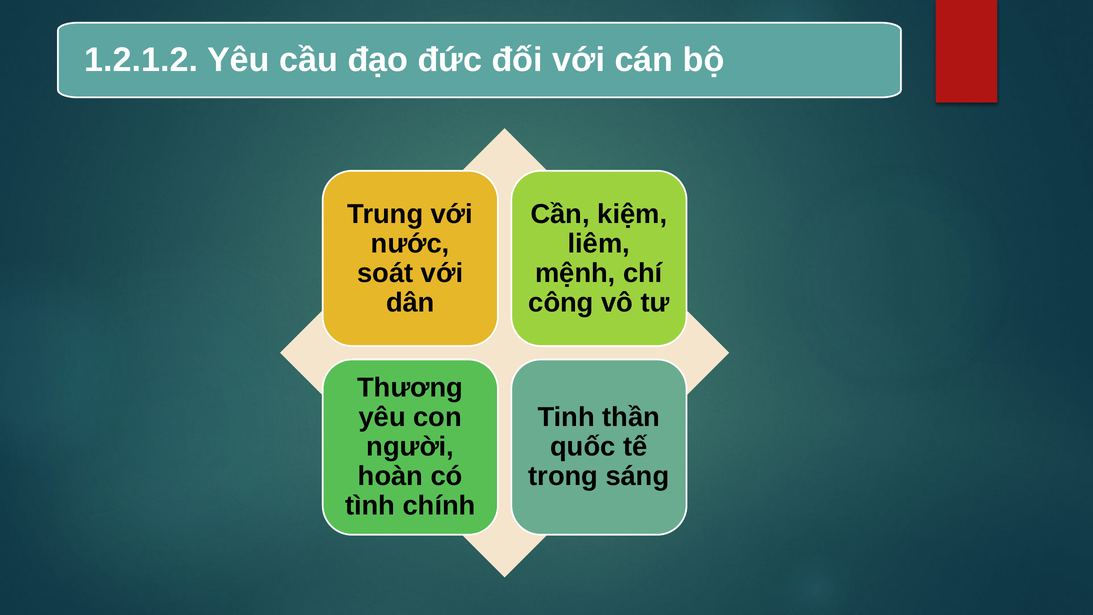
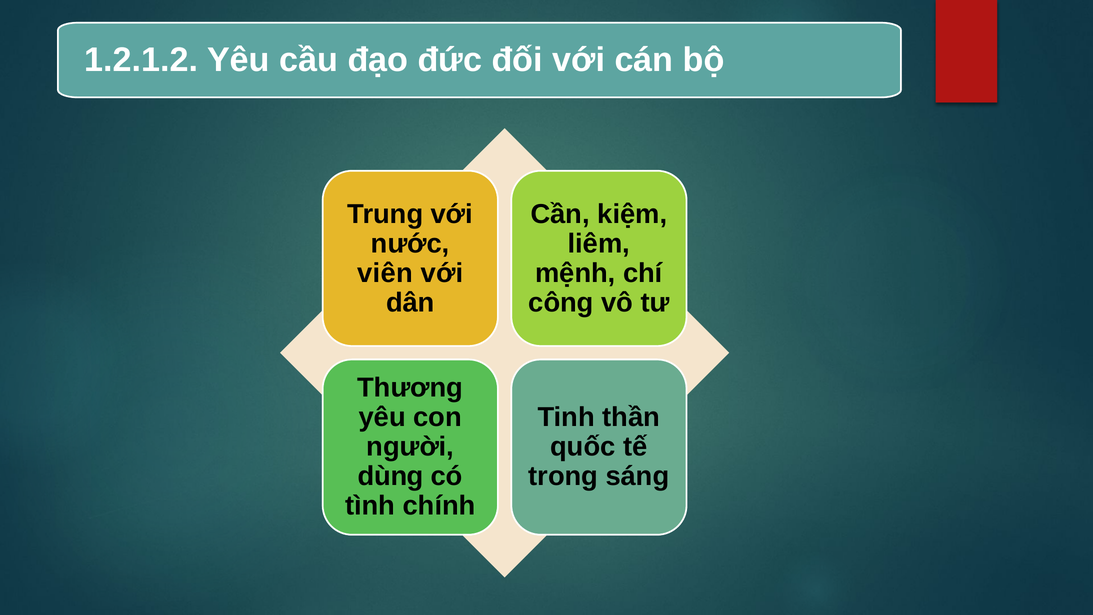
soát: soát -> viên (385, 273)
hoàn: hoàn -> dùng (391, 476)
